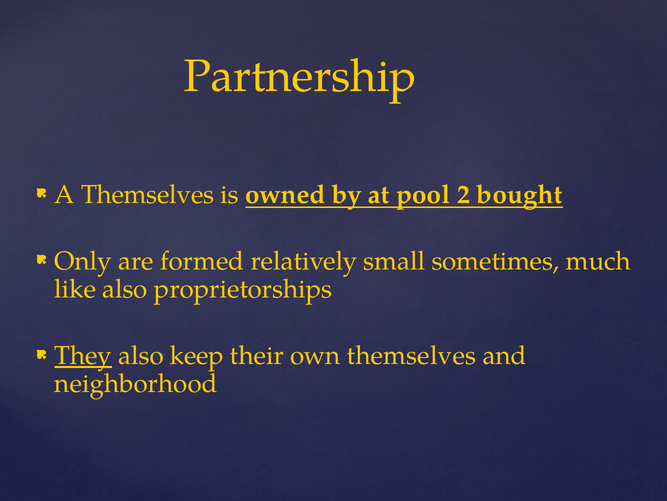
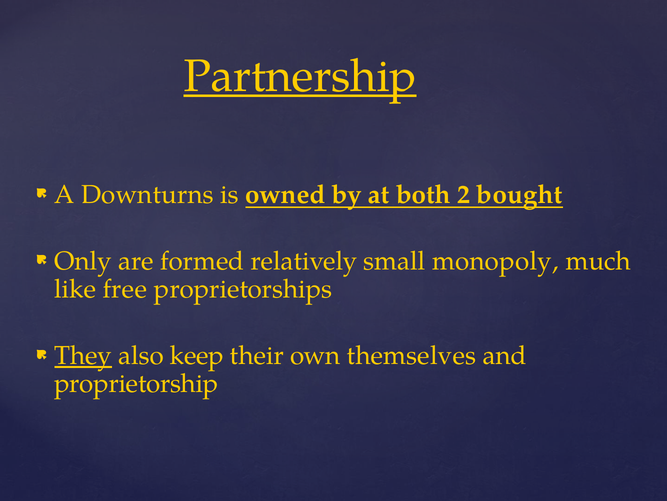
Partnership underline: none -> present (300, 76)
A Themselves: Themselves -> Downturns (147, 194)
pool: pool -> both (423, 194)
sometimes: sometimes -> monopoly (495, 261)
like also: also -> free (125, 289)
neighborhood: neighborhood -> proprietorship (136, 383)
